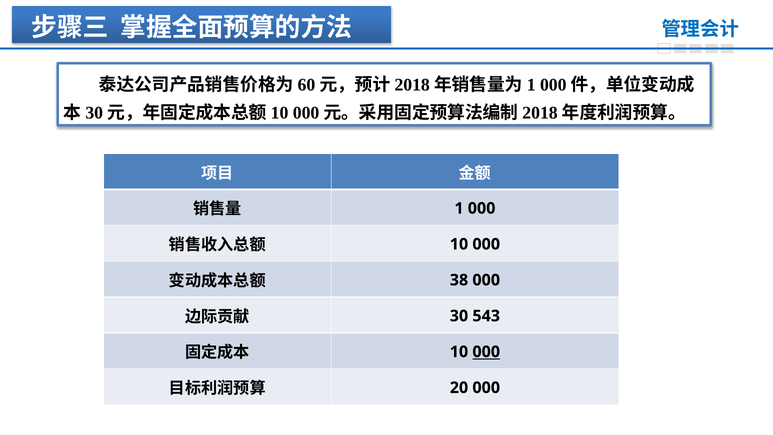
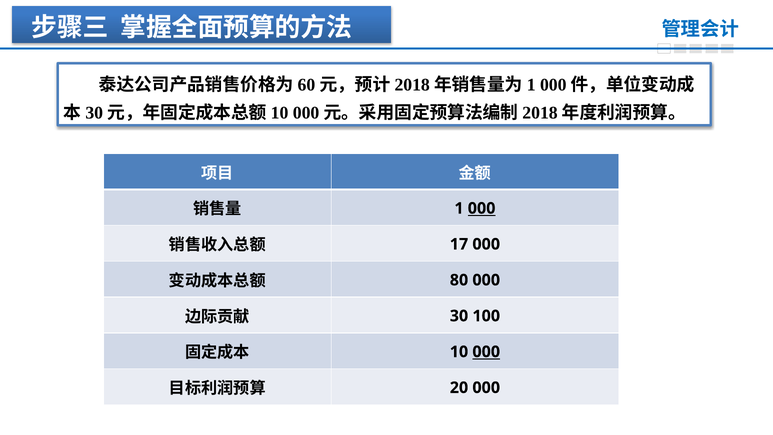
000 underline: none -> present (482, 208)
10: 10 -> 17 (459, 244)
38: 38 -> 80 (459, 280)
543: 543 -> 100 (486, 316)
